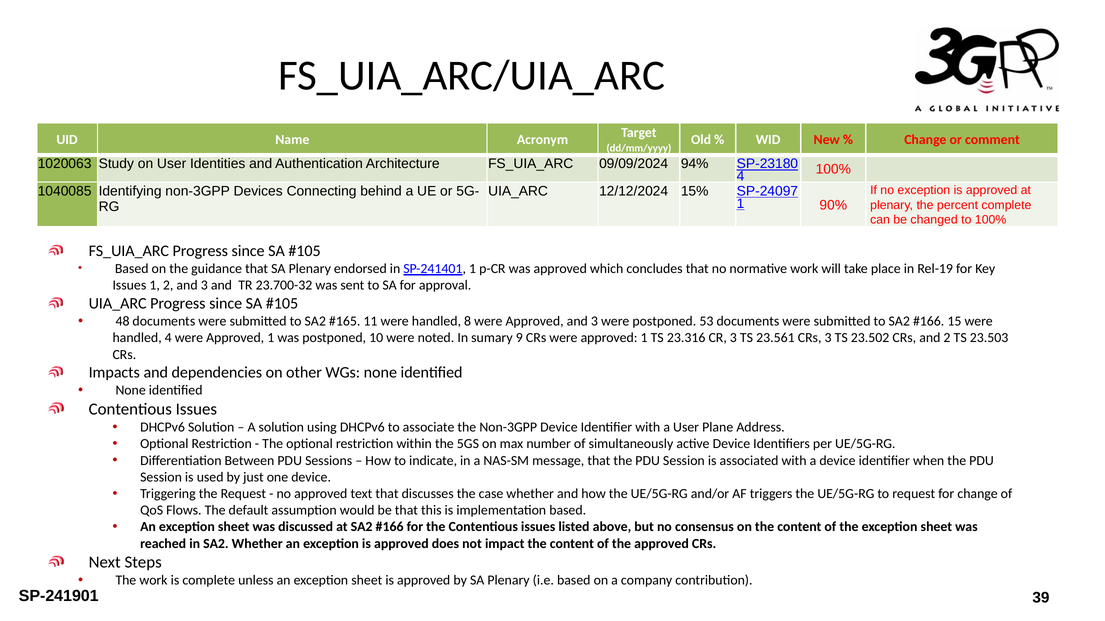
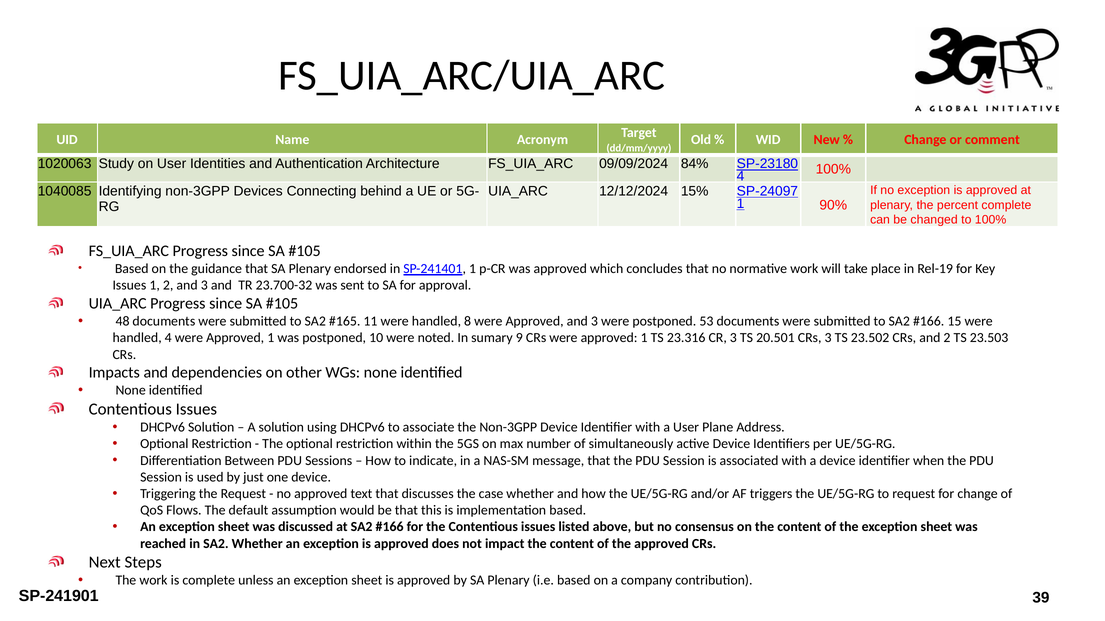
94%: 94% -> 84% (695, 164)
23.561: 23.561 -> 20.501 (775, 338)
